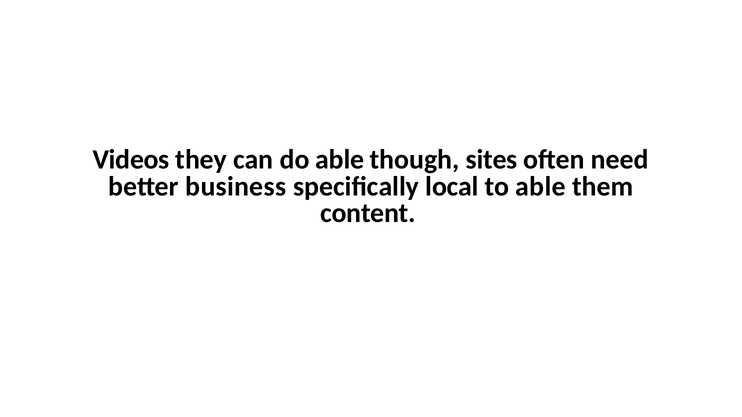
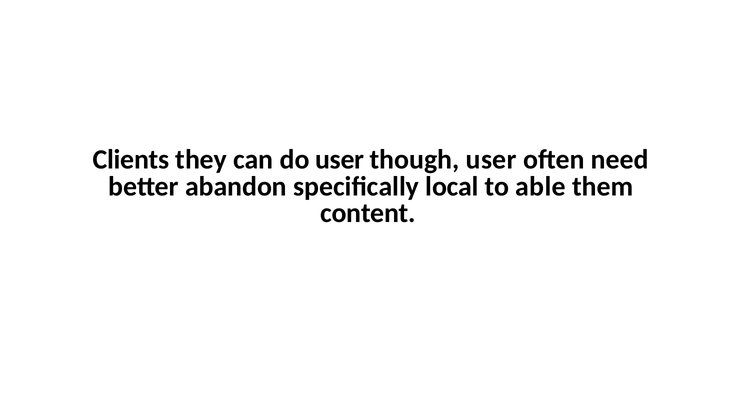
Videos: Videos -> Clients (131, 160)
do able: able -> user (340, 160)
though sites: sites -> user (491, 160)
business: business -> abandon (236, 187)
